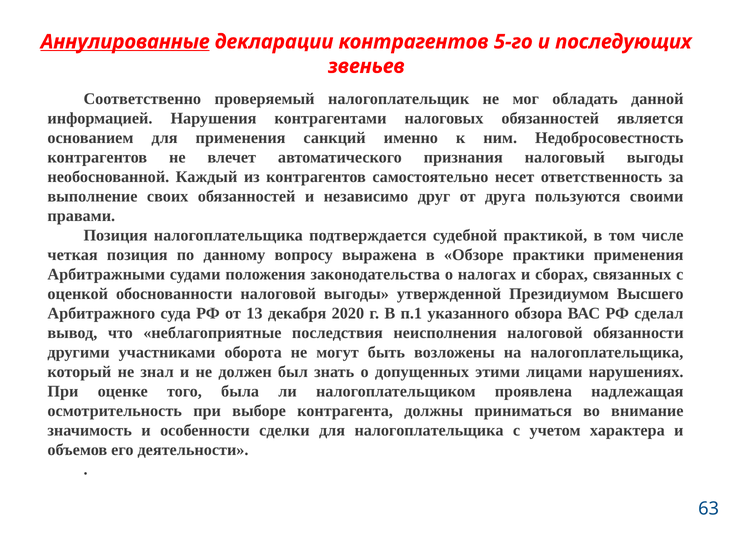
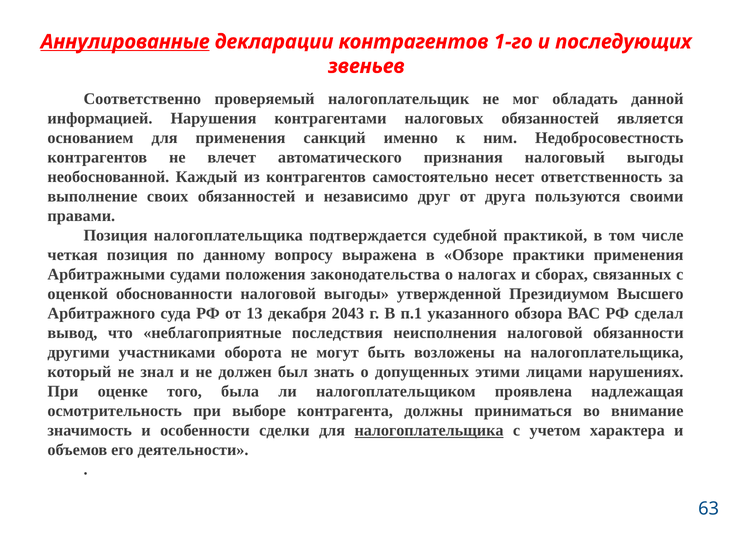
5-го: 5-го -> 1-го (513, 42)
2020: 2020 -> 2043 (348, 313)
налогоплательщика underline: none -> present (429, 430)
